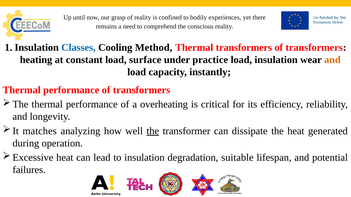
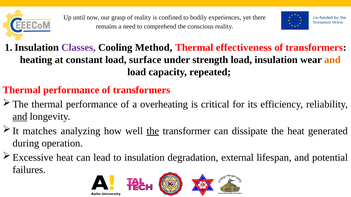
Classes colour: blue -> purple (78, 48)
Thermal transformers: transformers -> effectiveness (244, 48)
practice: practice -> strength (210, 60)
instantly: instantly -> repeated (210, 72)
and underline: none -> present (20, 117)
suitable: suitable -> external (238, 158)
